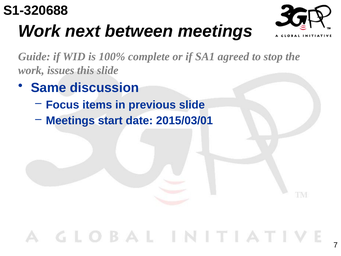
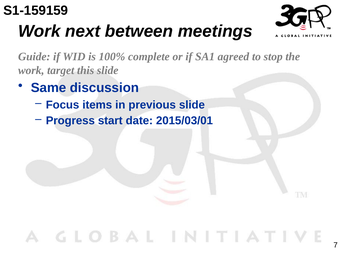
S1-320688: S1-320688 -> S1-159159 (36, 11)
issues: issues -> target (61, 70)
Meetings: Meetings -> Progress (70, 121)
